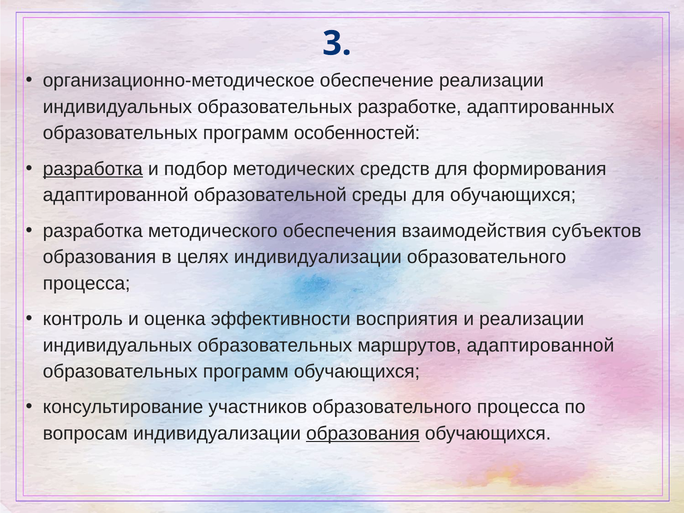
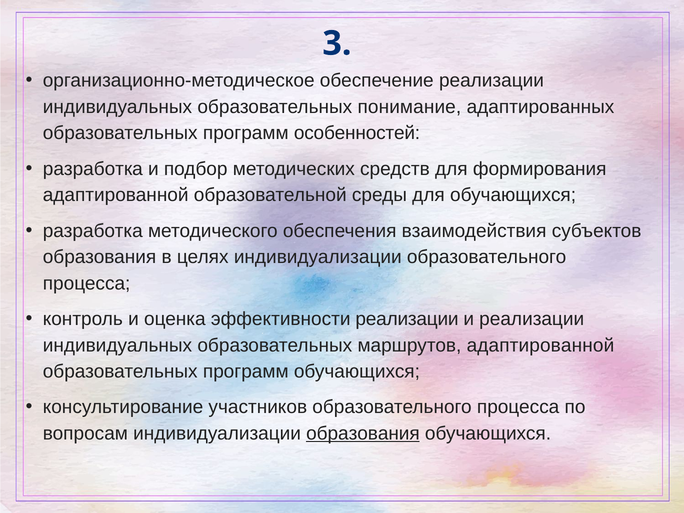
разработке: разработке -> понимание (409, 107)
разработка underline: present -> none (93, 169)
эффективности восприятия: восприятия -> реализации (407, 319)
